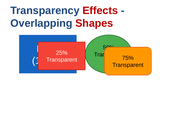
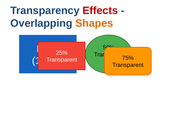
Shapes colour: red -> orange (94, 23)
